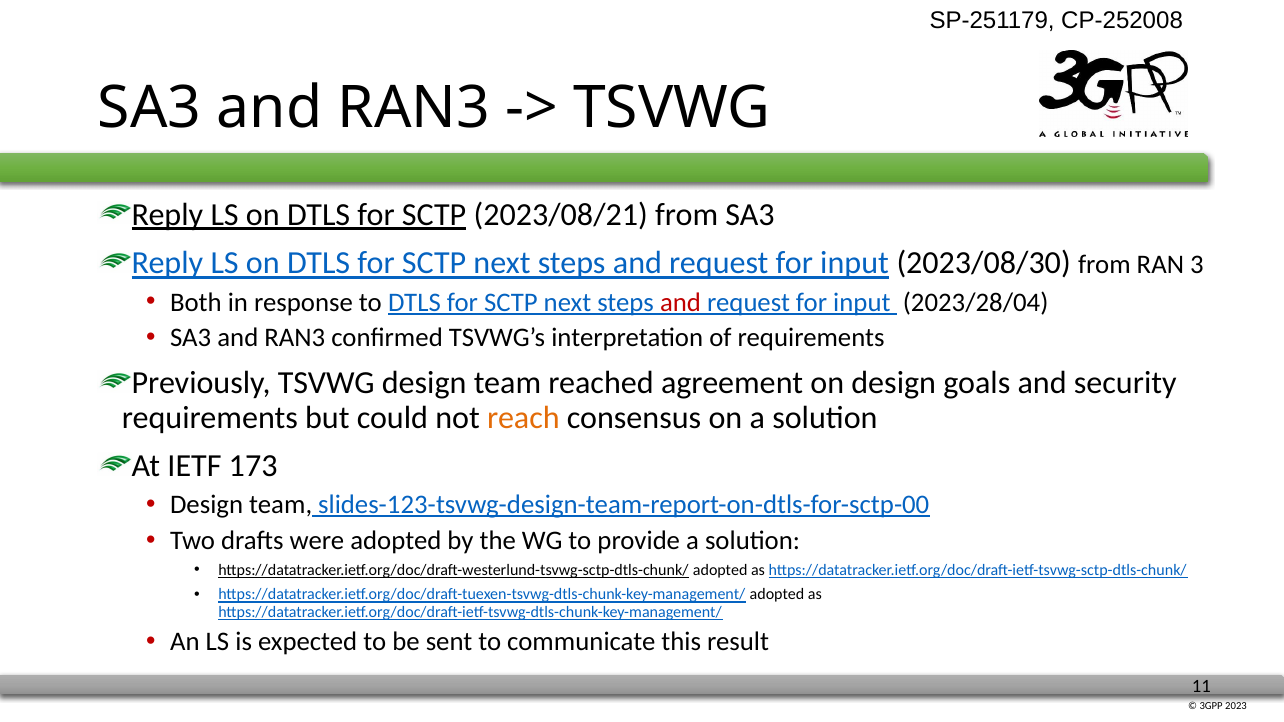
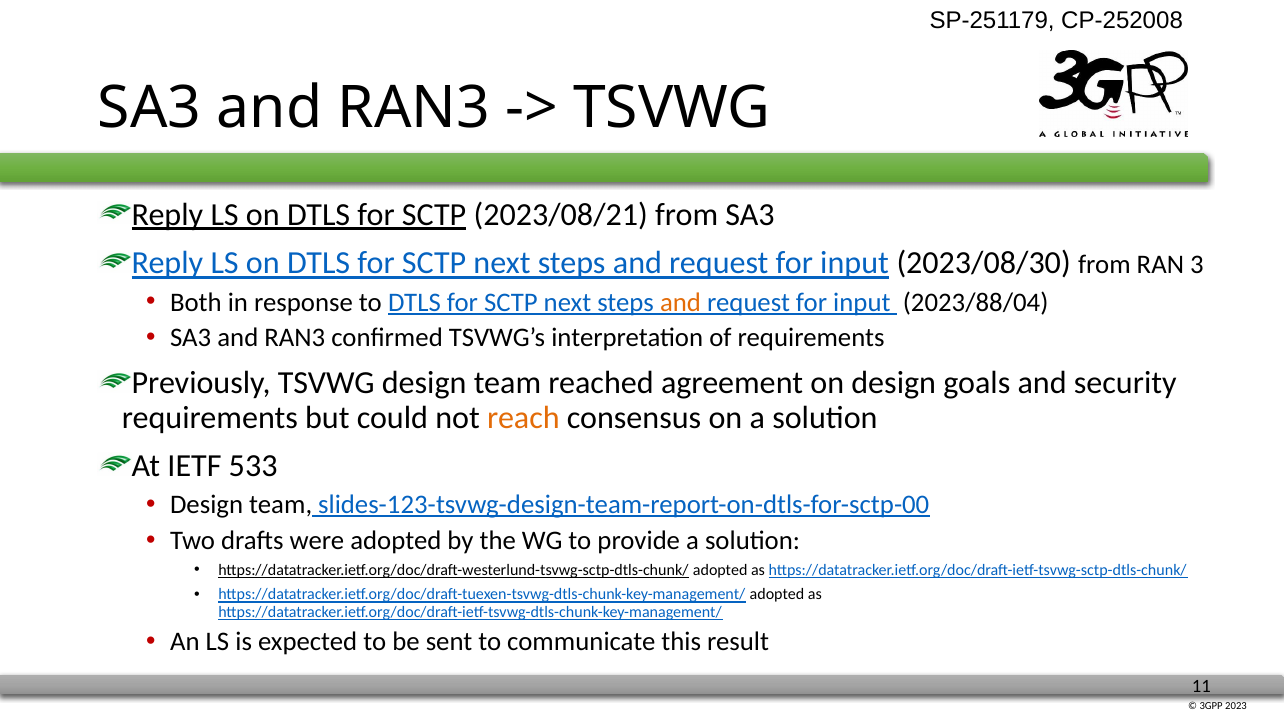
and colour: red -> orange (680, 302)
2023/28/04: 2023/28/04 -> 2023/88/04 (976, 302)
173: 173 -> 533 (253, 466)
